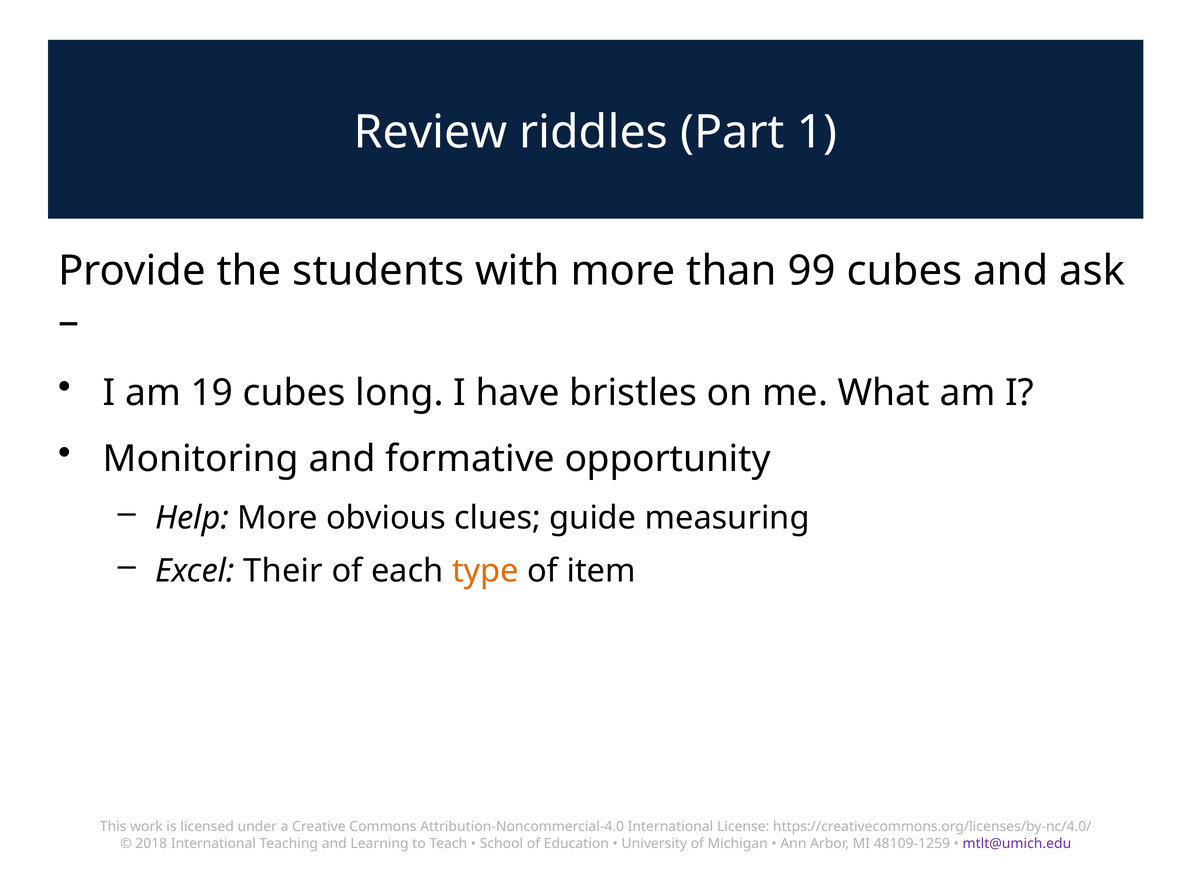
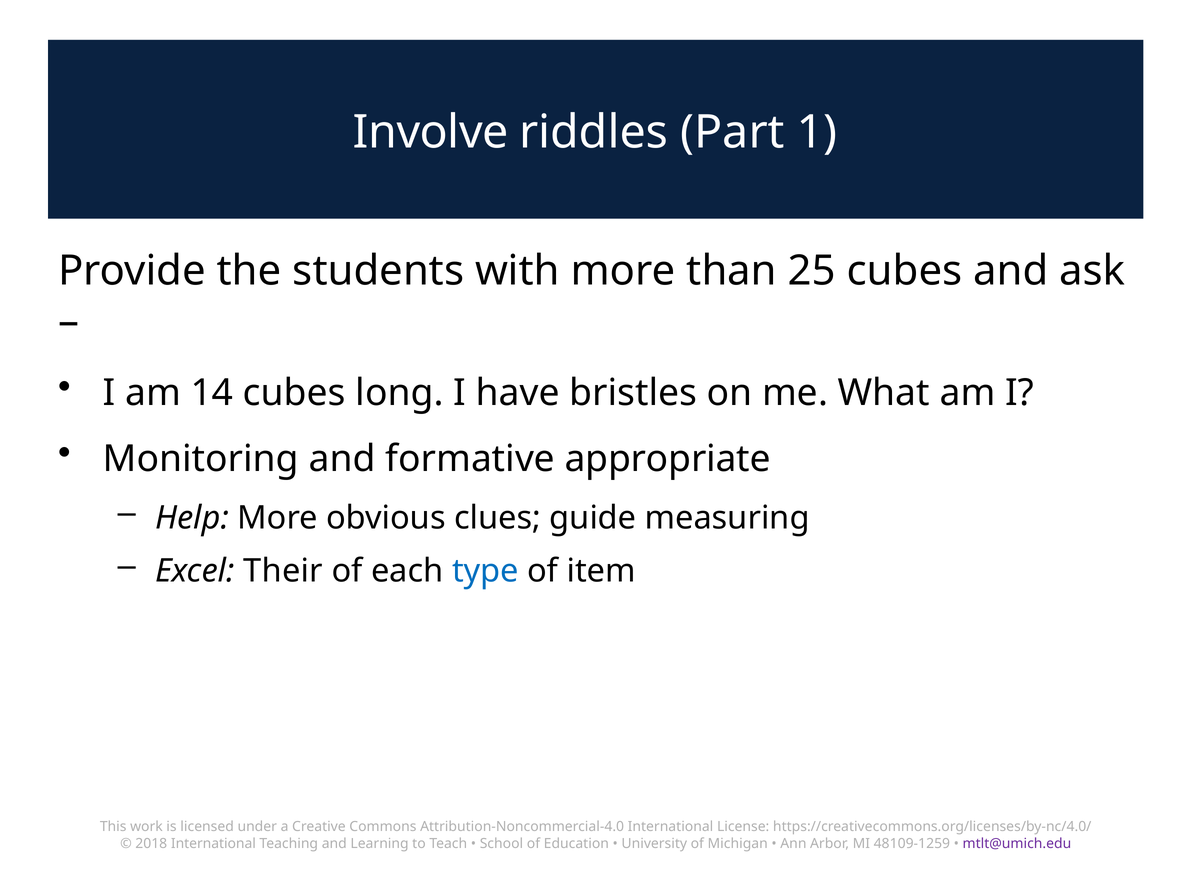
Review: Review -> Involve (431, 133)
99: 99 -> 25 (812, 271)
19: 19 -> 14 (212, 393)
opportunity: opportunity -> appropriate (668, 459)
type colour: orange -> blue (485, 571)
